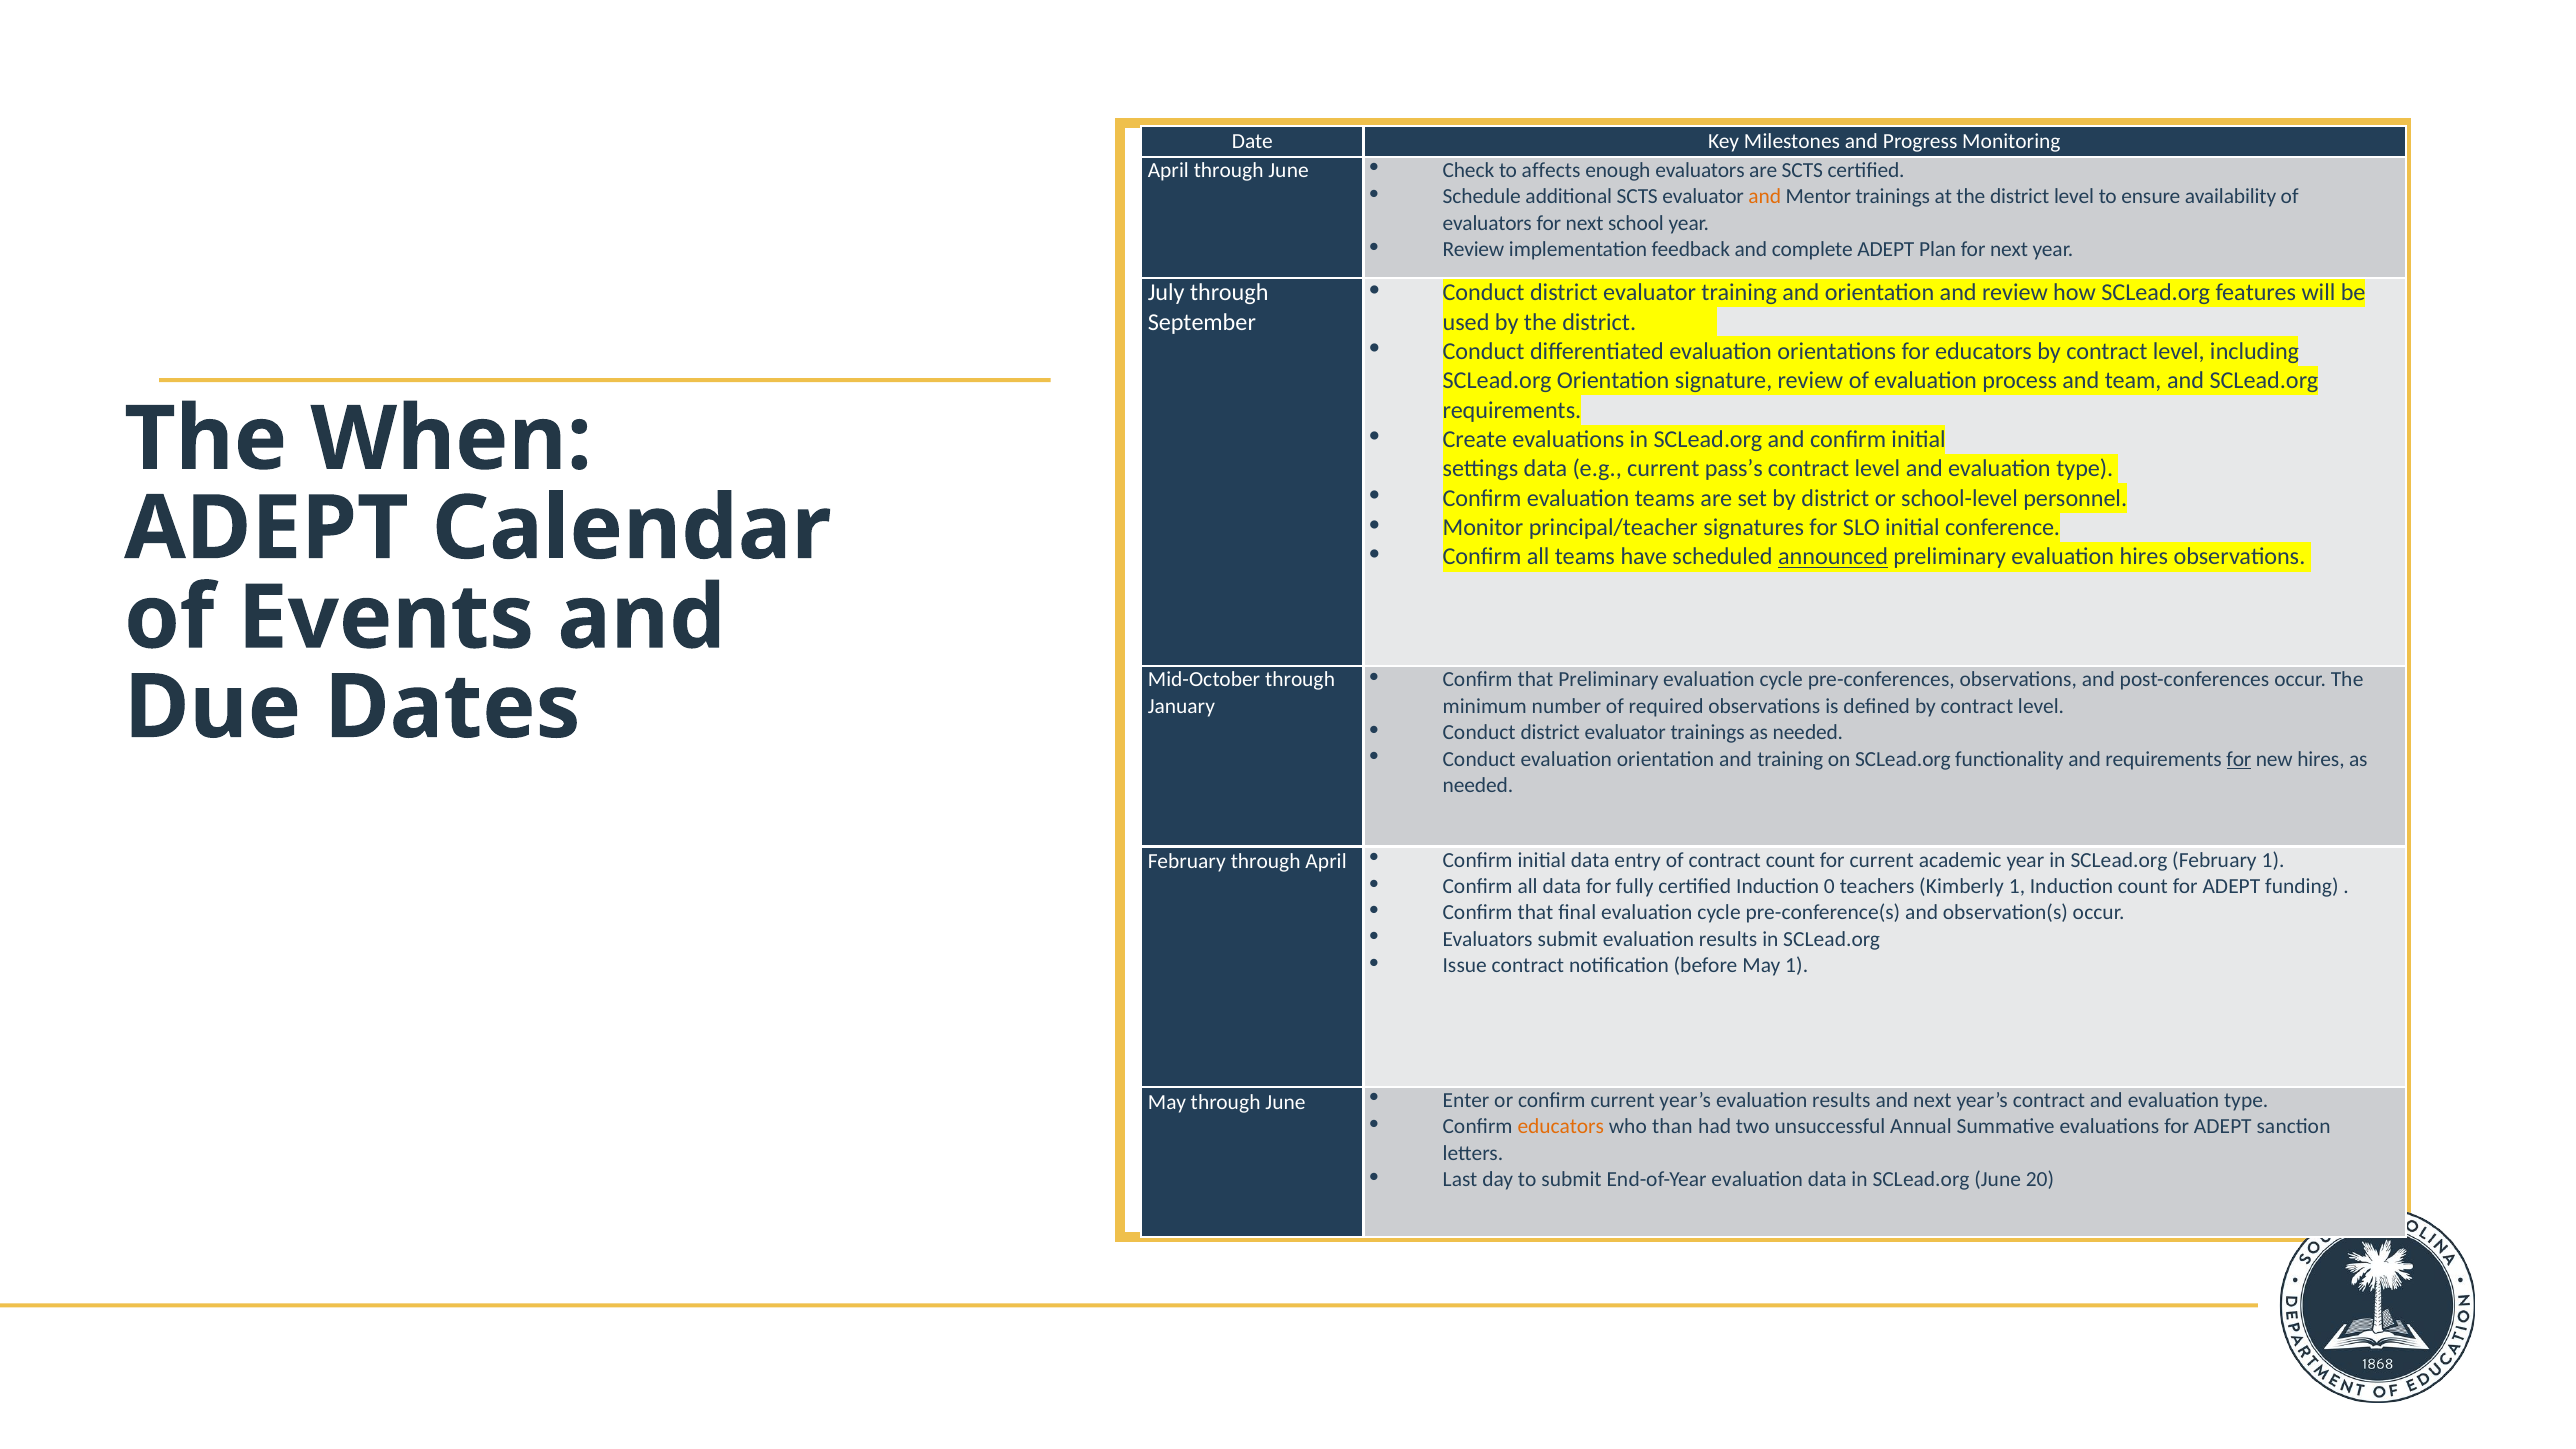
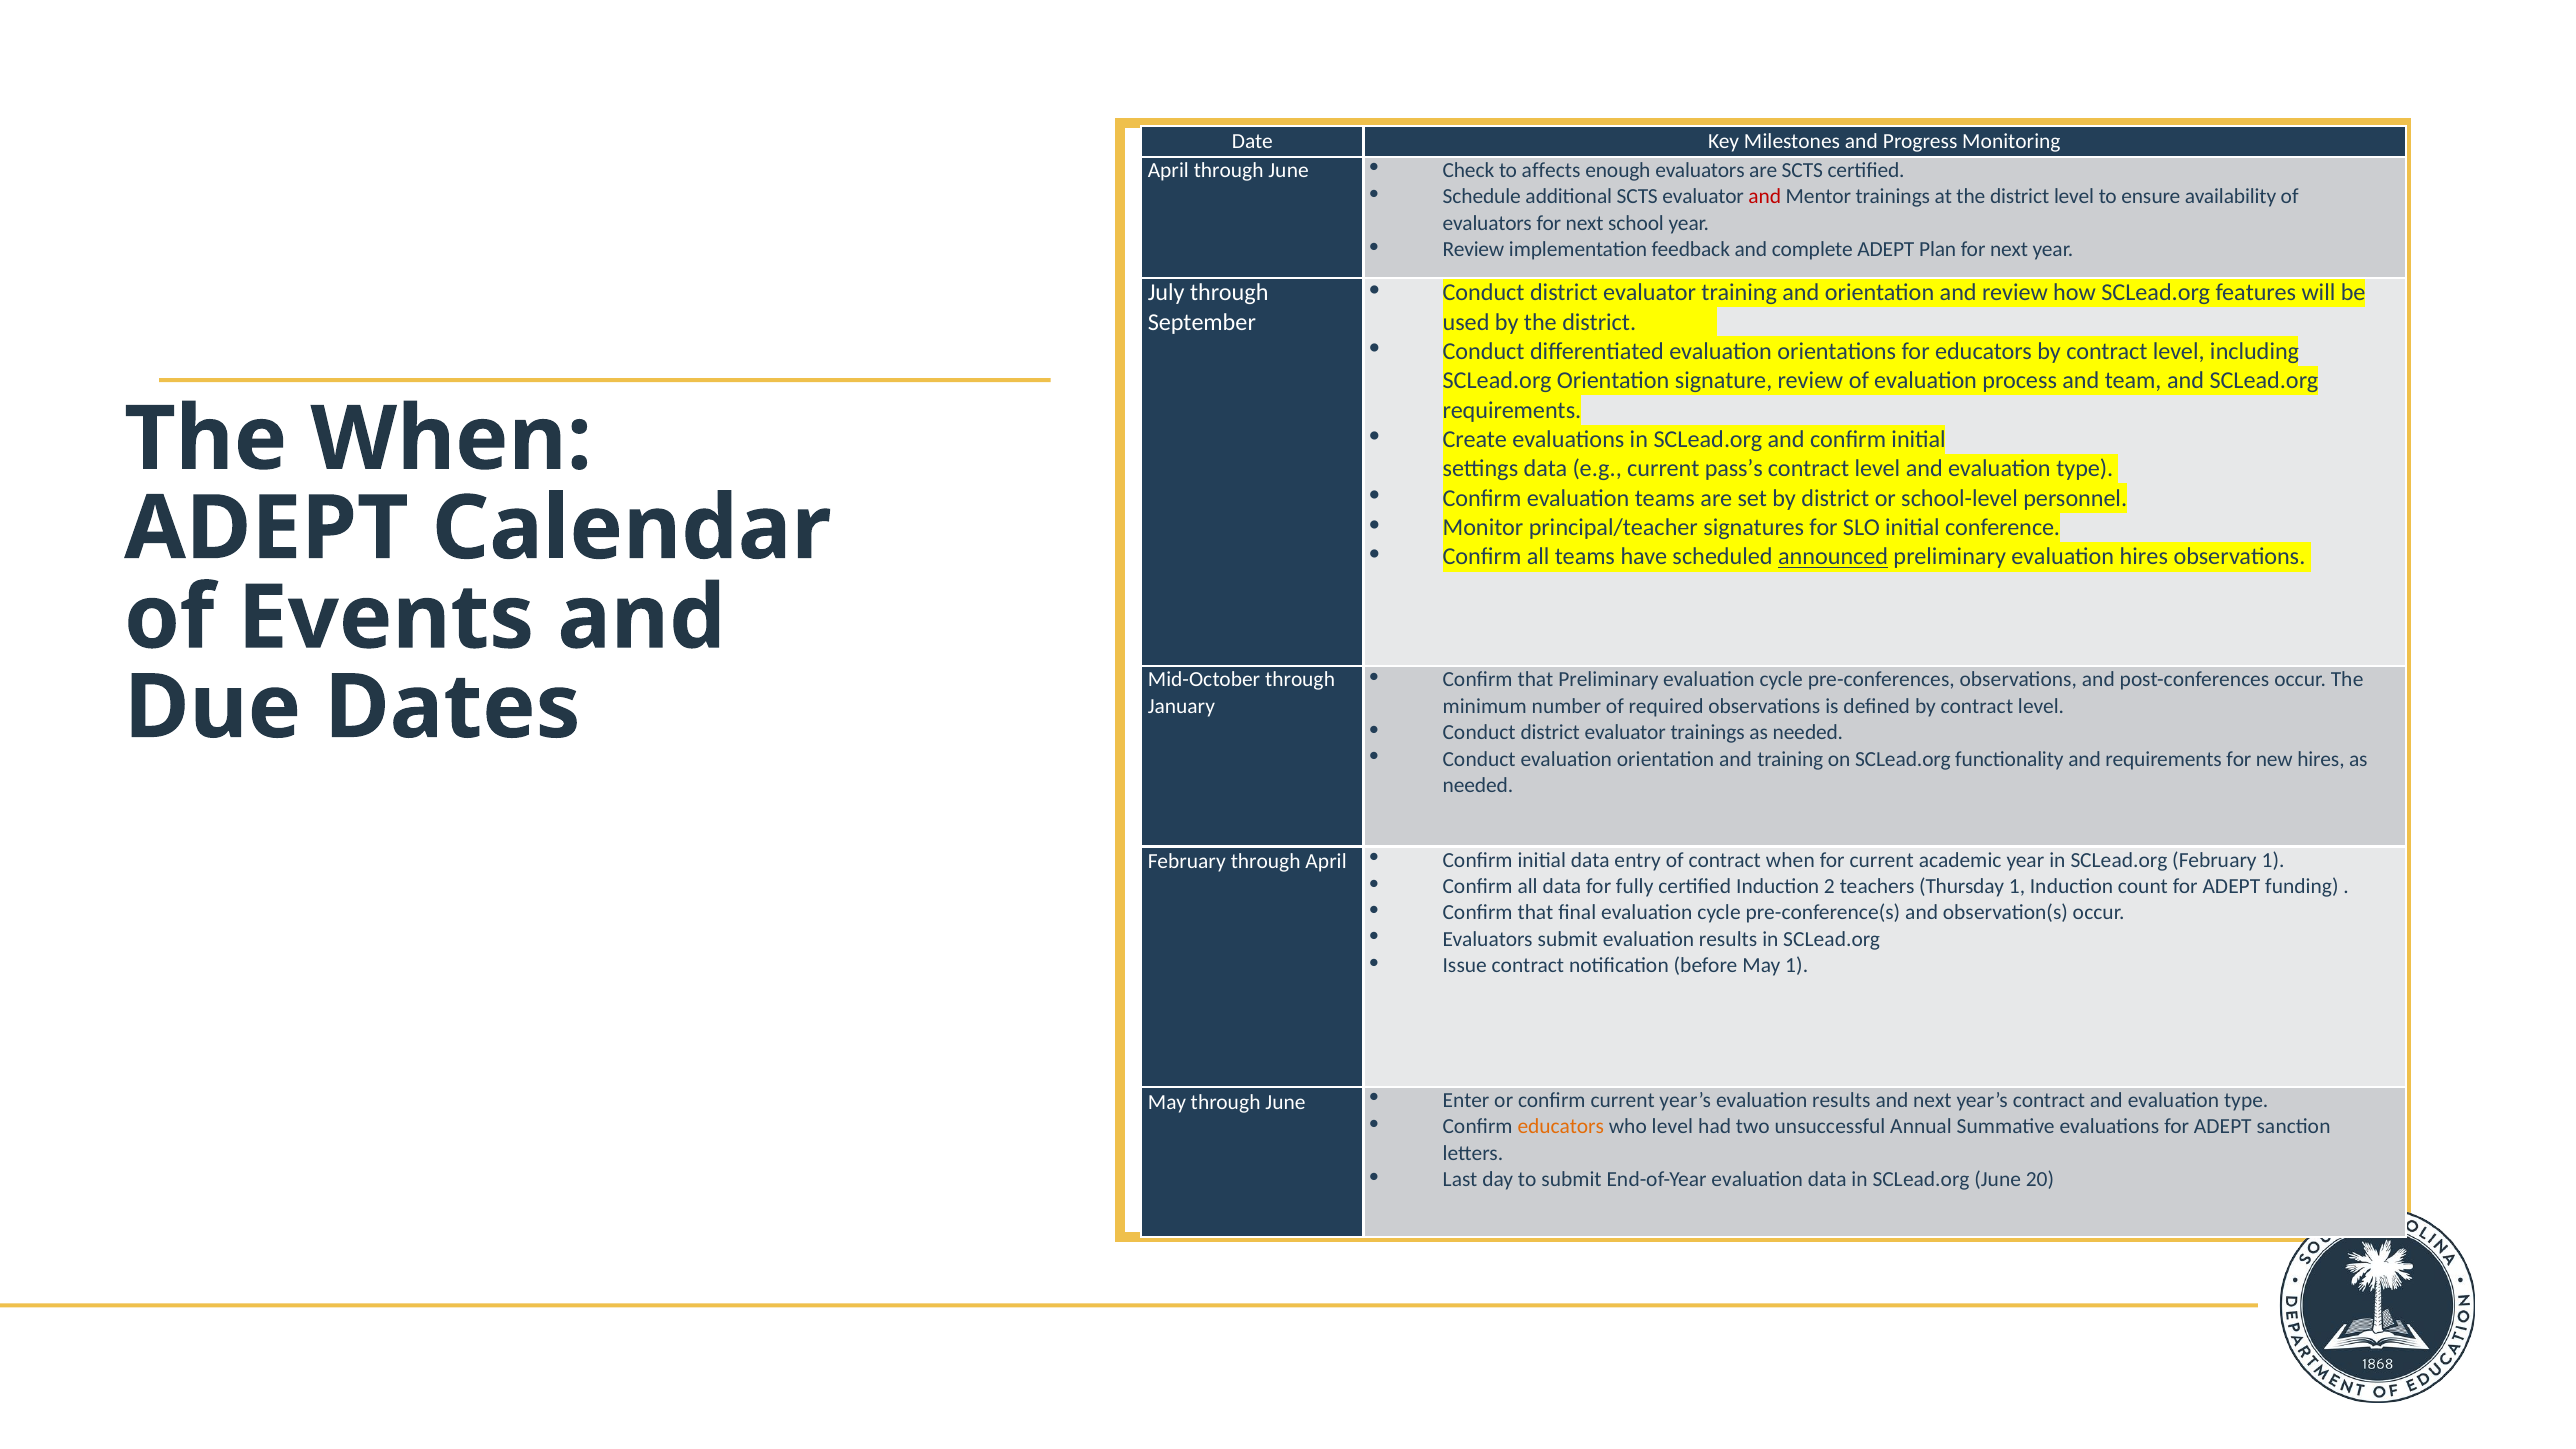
and colour: orange -> red (1765, 197)
for underline: present -> none (2239, 759)
contract count: count -> when (1790, 860)
0: 0 -> 2 (1829, 886)
Kimberly: Kimberly -> Thursday (1962, 886)
who than: than -> level (1672, 1127)
